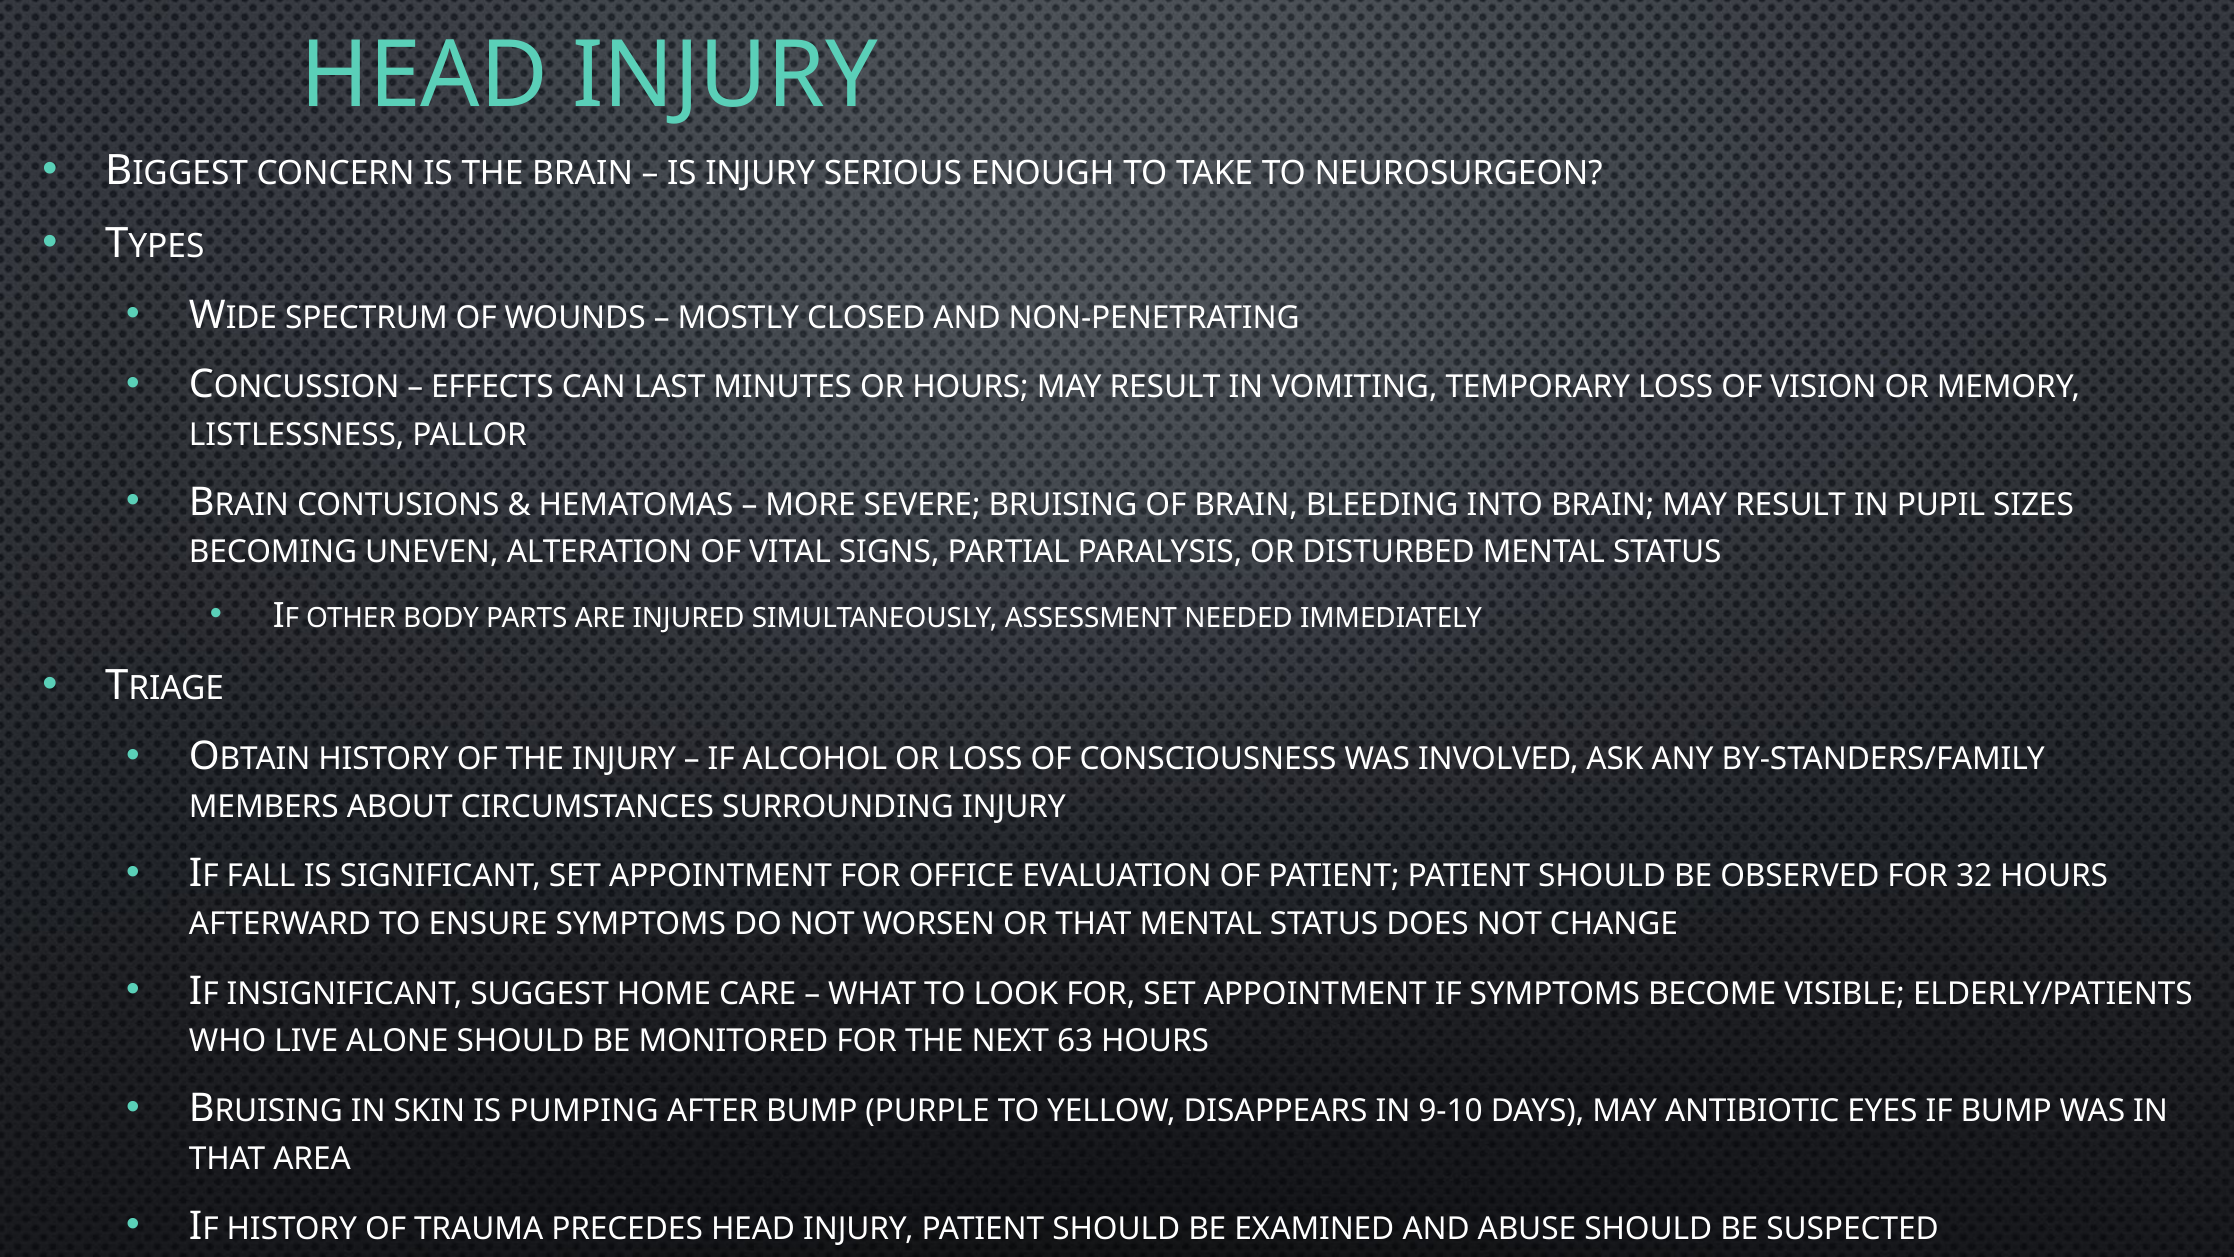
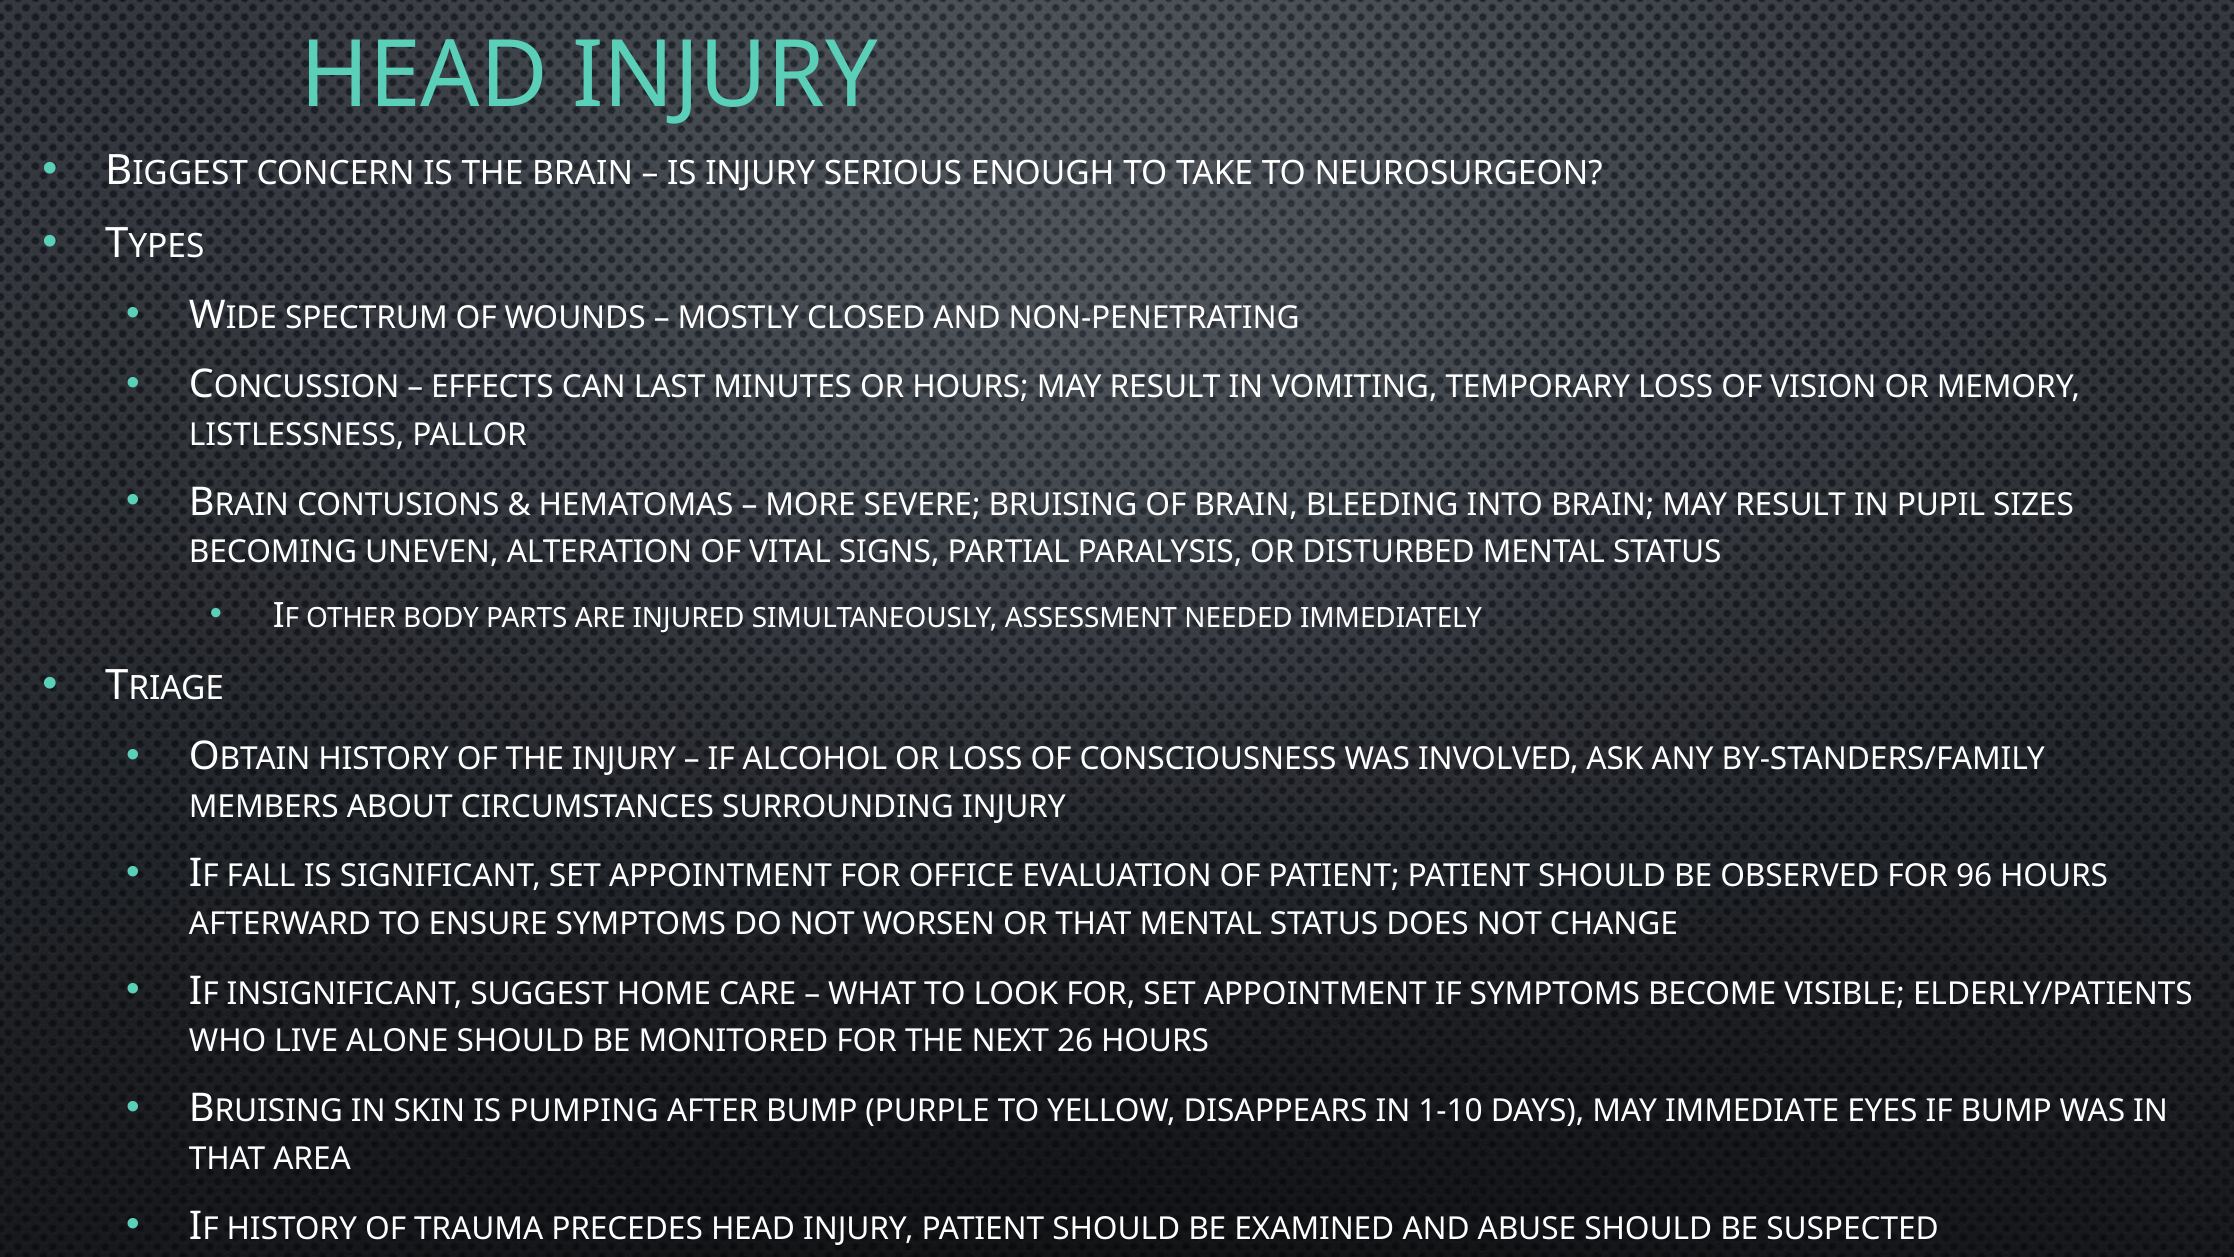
32: 32 -> 96 (1974, 876)
63: 63 -> 26 (1075, 1041)
9-10: 9-10 -> 1-10 (1451, 1111)
ANTIBIOTIC: ANTIBIOTIC -> IMMEDIATE (1752, 1111)
